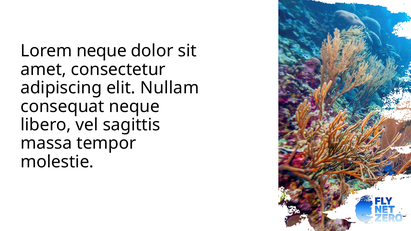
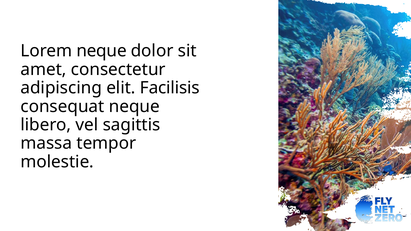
Nullam: Nullam -> Facilisis (170, 88)
